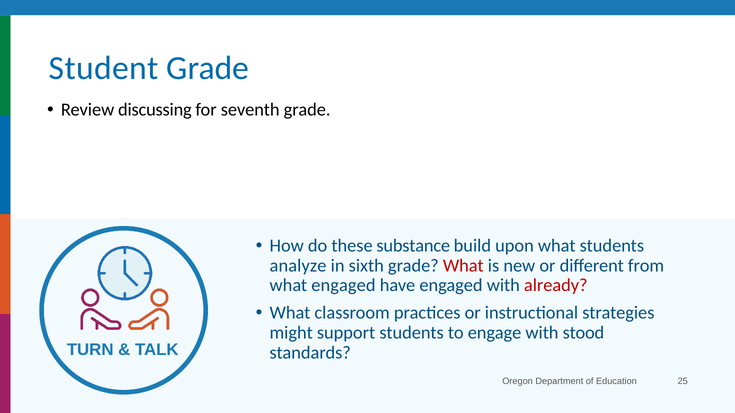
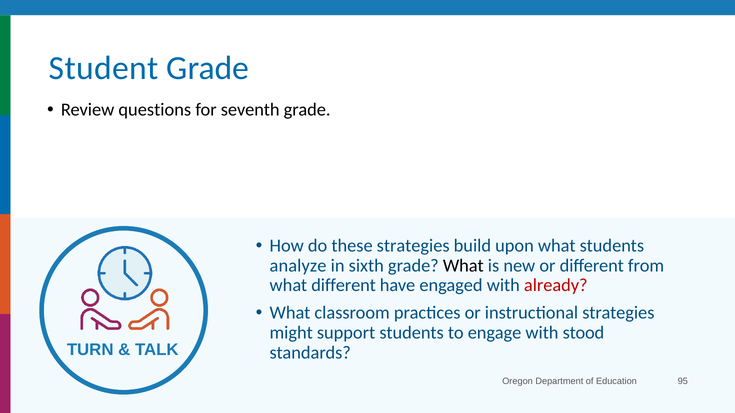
discussing: discussing -> questions (155, 110)
these substance: substance -> strategies (413, 246)
What colour: red -> black (463, 266)
what engaged: engaged -> different (344, 286)
25: 25 -> 95 (683, 382)
